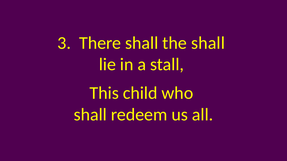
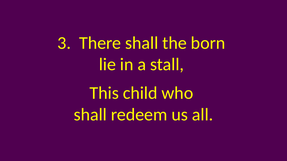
the shall: shall -> born (208, 43)
